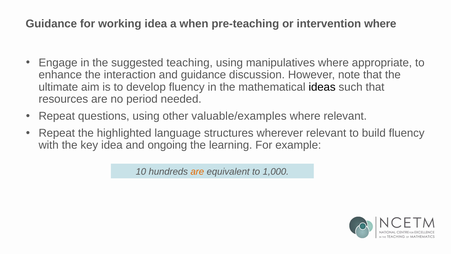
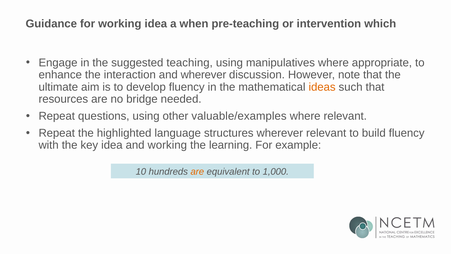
intervention where: where -> which (380, 24)
and guidance: guidance -> wherever (203, 75)
ideas colour: black -> orange (322, 87)
period: period -> bridge (142, 99)
and ongoing: ongoing -> working (167, 145)
